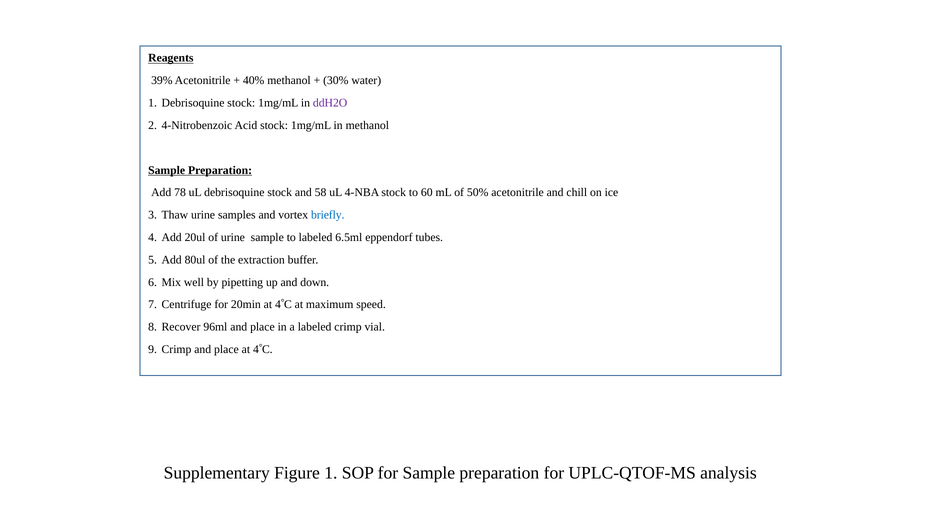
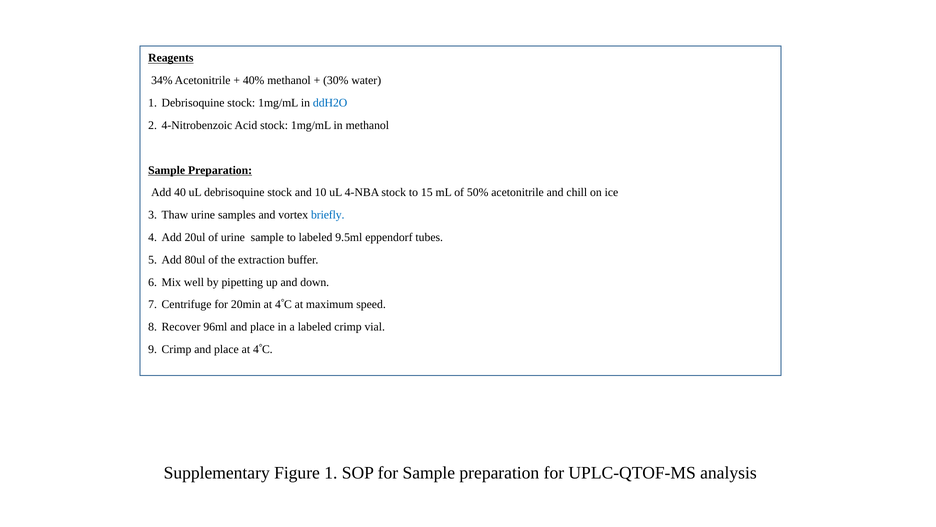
39%: 39% -> 34% (162, 80)
ddH2O colour: purple -> blue (330, 103)
78: 78 -> 40 (180, 192)
58: 58 -> 10 (321, 192)
60: 60 -> 15 (427, 192)
6.5ml: 6.5ml -> 9.5ml (349, 237)
